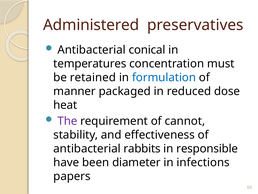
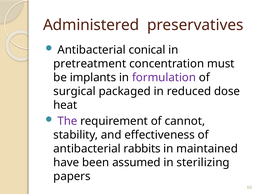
temperatures: temperatures -> pretreatment (90, 64)
retained: retained -> implants (93, 77)
formulation colour: blue -> purple (164, 77)
manner: manner -> surgical (75, 91)
responsible: responsible -> maintained (207, 148)
diameter: diameter -> assumed (136, 162)
infections: infections -> sterilizing (203, 162)
